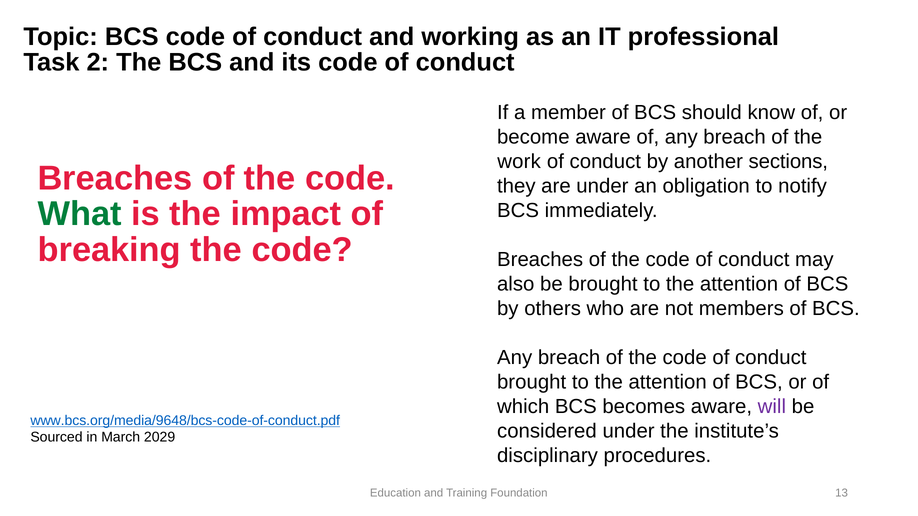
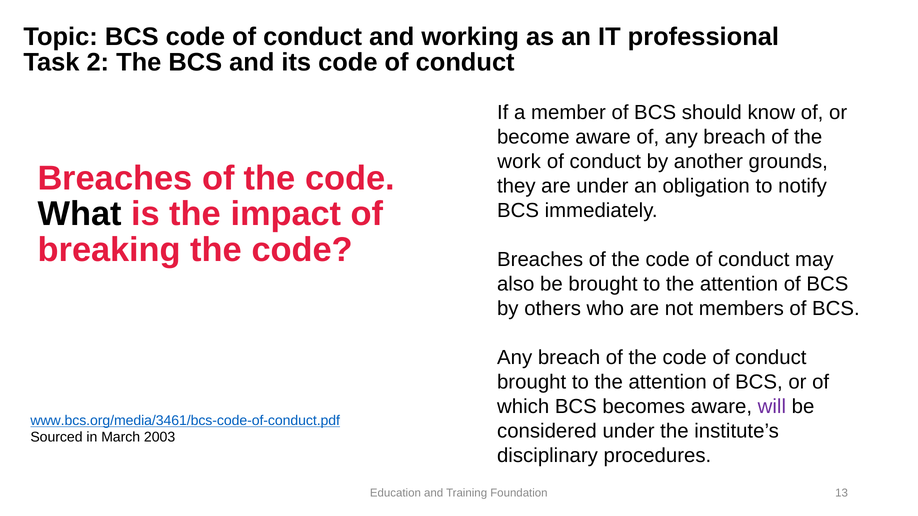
sections: sections -> grounds (788, 162)
What colour: green -> black (80, 214)
www.bcs.org/media/9648/bcs-code-of-conduct.pdf: www.bcs.org/media/9648/bcs-code-of-conduct.pdf -> www.bcs.org/media/3461/bcs-code-of-conduct.pdf (185, 421)
2029: 2029 -> 2003 (160, 438)
